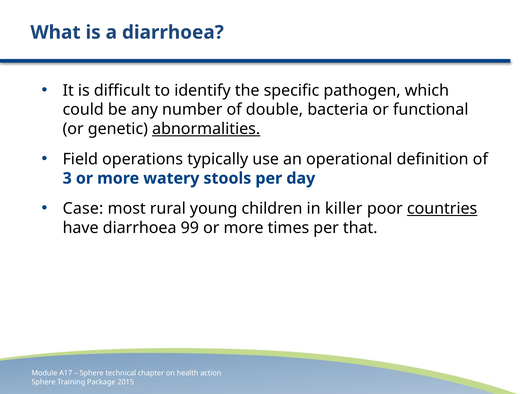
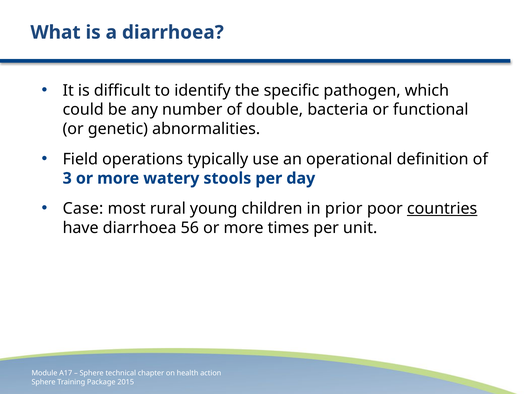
abnormalities underline: present -> none (206, 129)
killer: killer -> prior (344, 208)
99: 99 -> 56 (190, 228)
that: that -> unit (360, 228)
